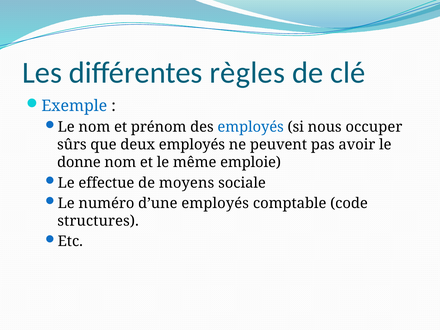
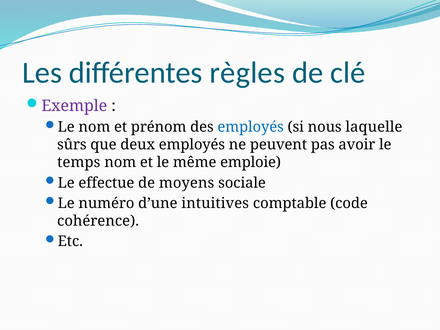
Exemple colour: blue -> purple (74, 106)
occuper: occuper -> laquelle (374, 127)
donne: donne -> temps (79, 162)
d’une employés: employés -> intuitives (215, 203)
structures: structures -> cohérence (98, 221)
